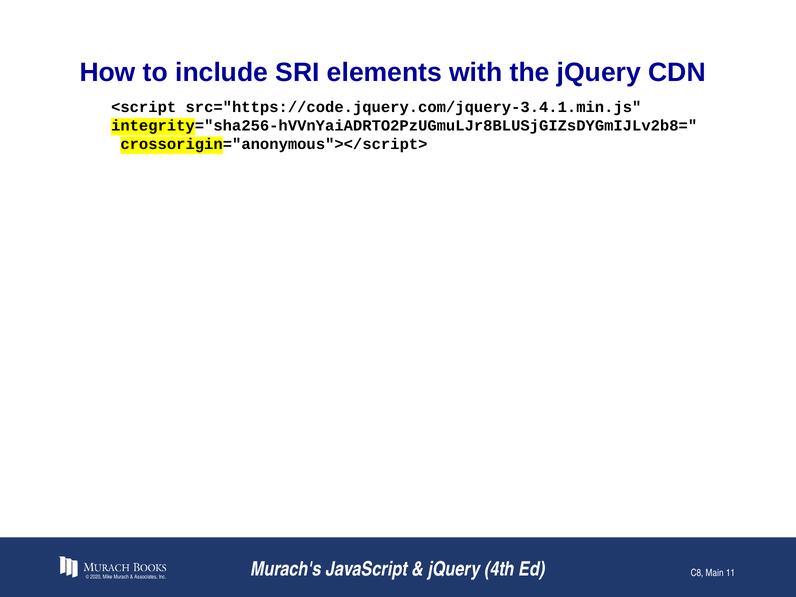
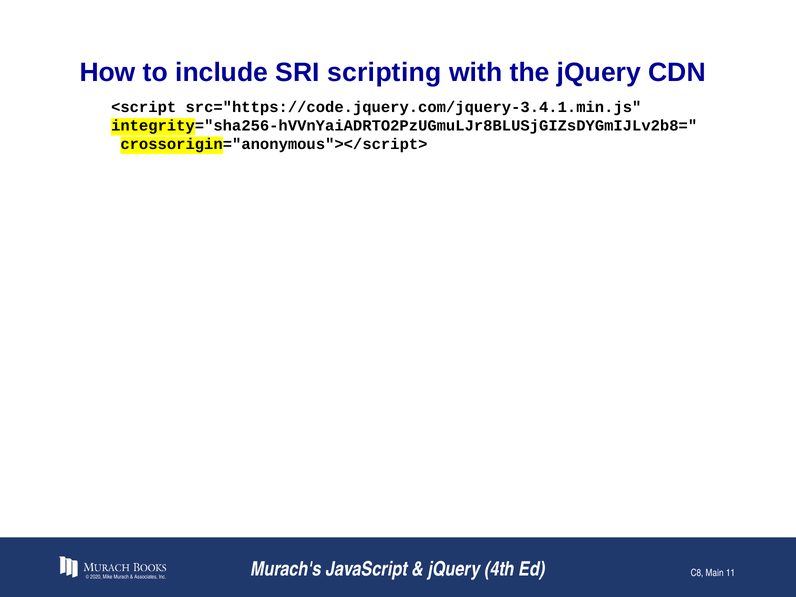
elements: elements -> scripting (384, 72)
